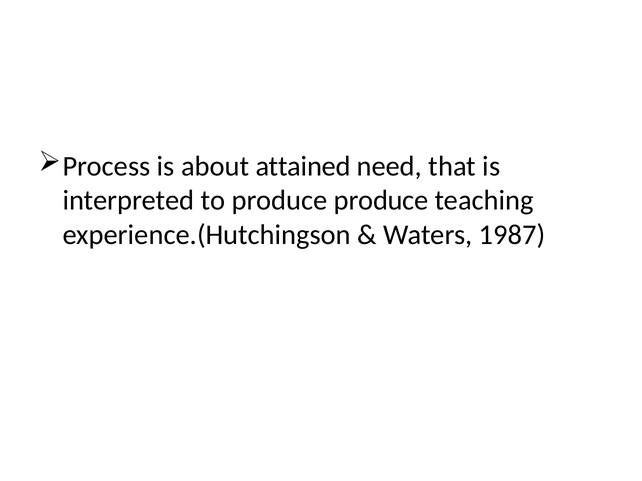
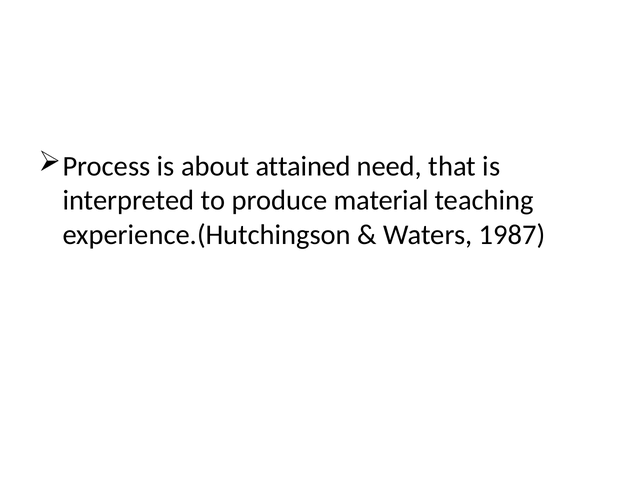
produce produce: produce -> material (381, 201)
